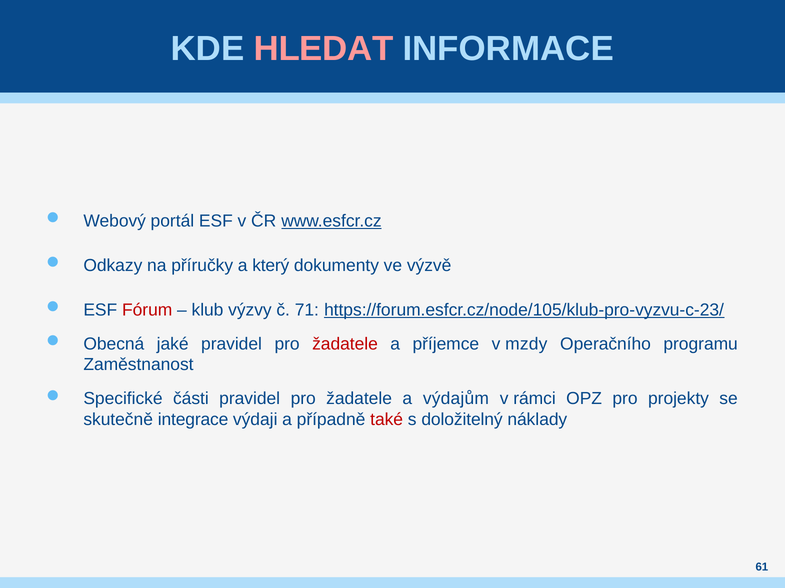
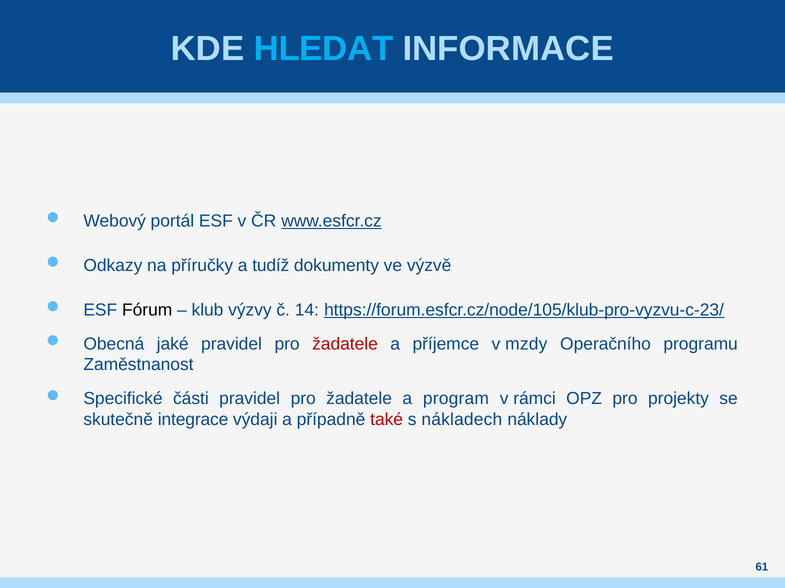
HLEDAT colour: pink -> light blue (324, 49)
který: který -> tudíž (271, 266)
Fórum colour: red -> black (147, 310)
71: 71 -> 14 (307, 310)
výdajům: výdajům -> program (456, 399)
doložitelný: doložitelný -> nákladech (462, 420)
